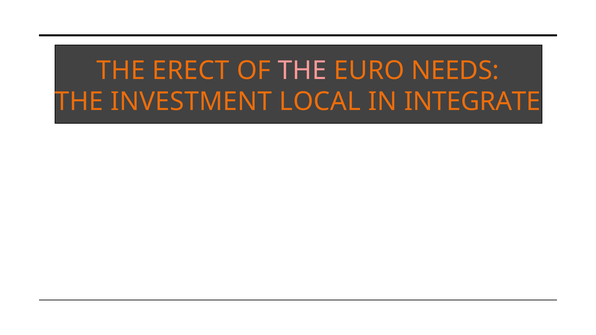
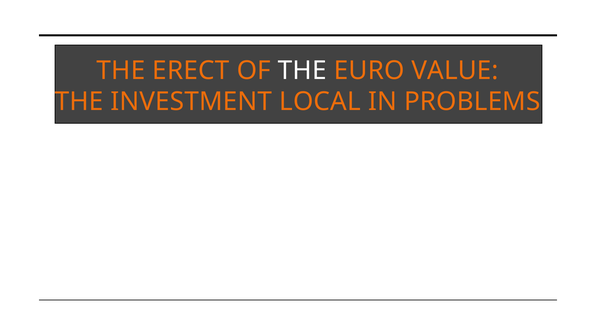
THE colour: pink -> white (302, 71)
NEEDS: NEEDS -> VALUE (455, 71)
INTEGRATE: INTEGRATE -> PROBLEMS (472, 102)
